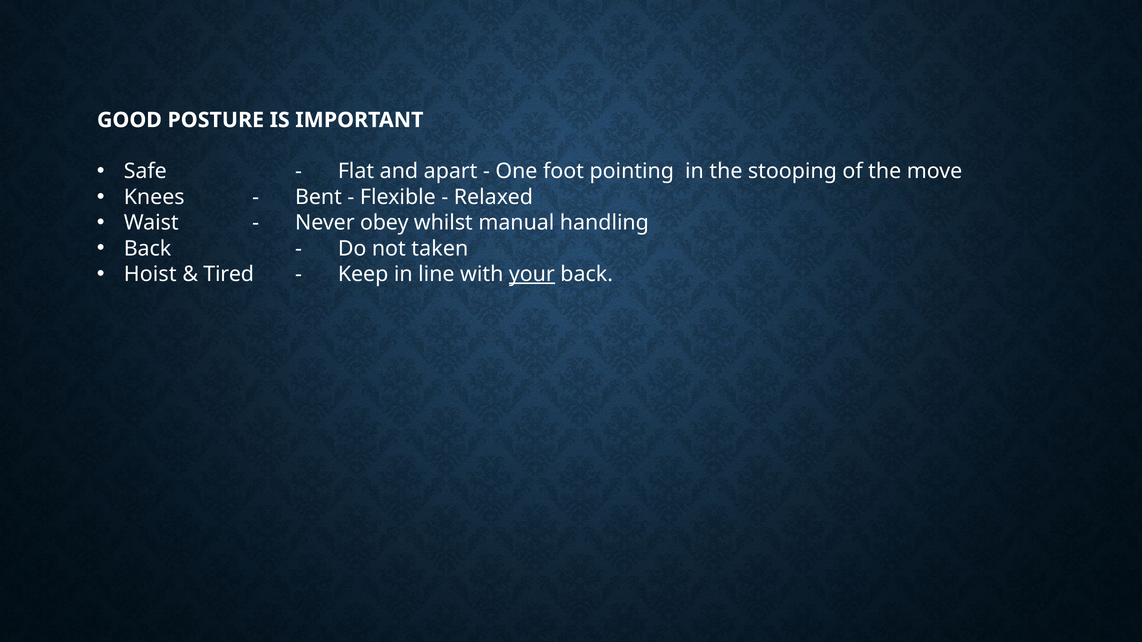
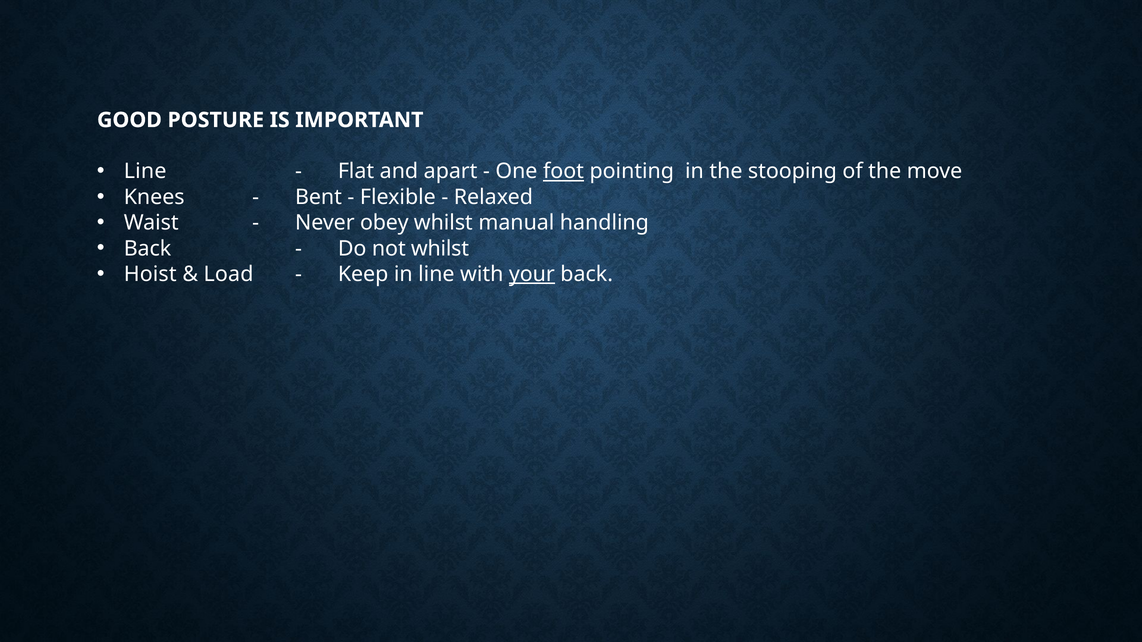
Safe: Safe -> Line (145, 172)
foot underline: none -> present (563, 172)
not taken: taken -> whilst (440, 249)
Tired: Tired -> Load (228, 274)
